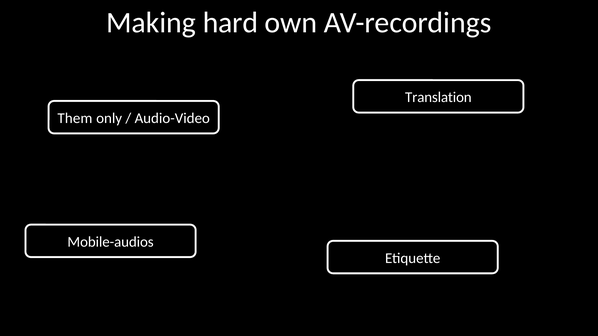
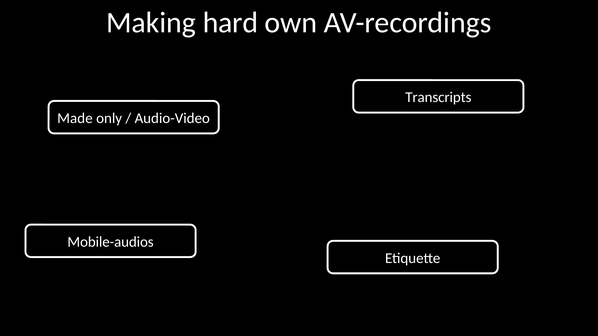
Translation: Translation -> Transcripts (438, 97)
Them: Them -> Made (75, 118)
